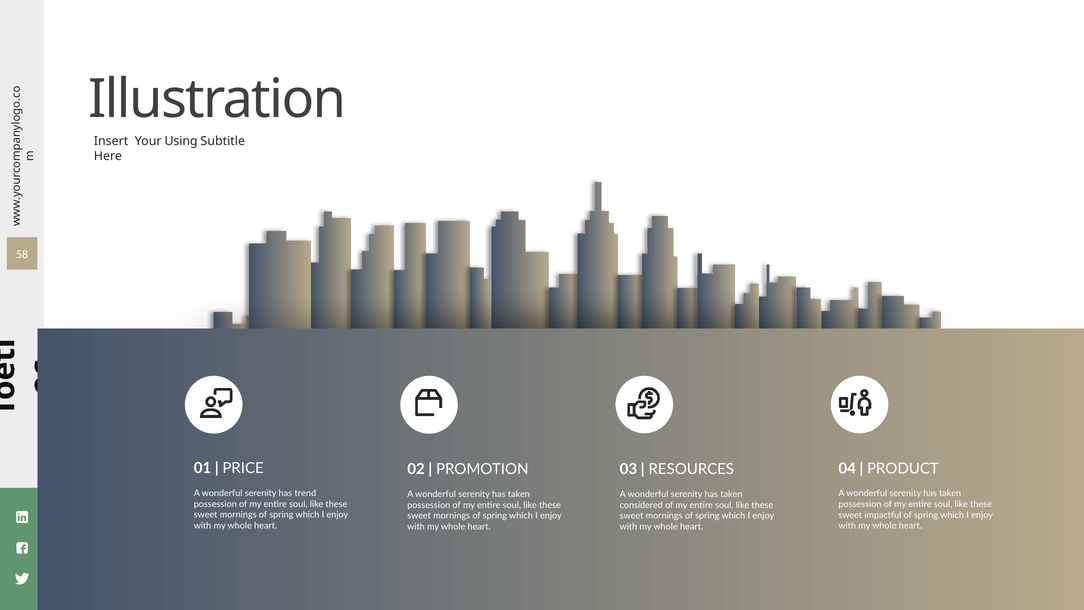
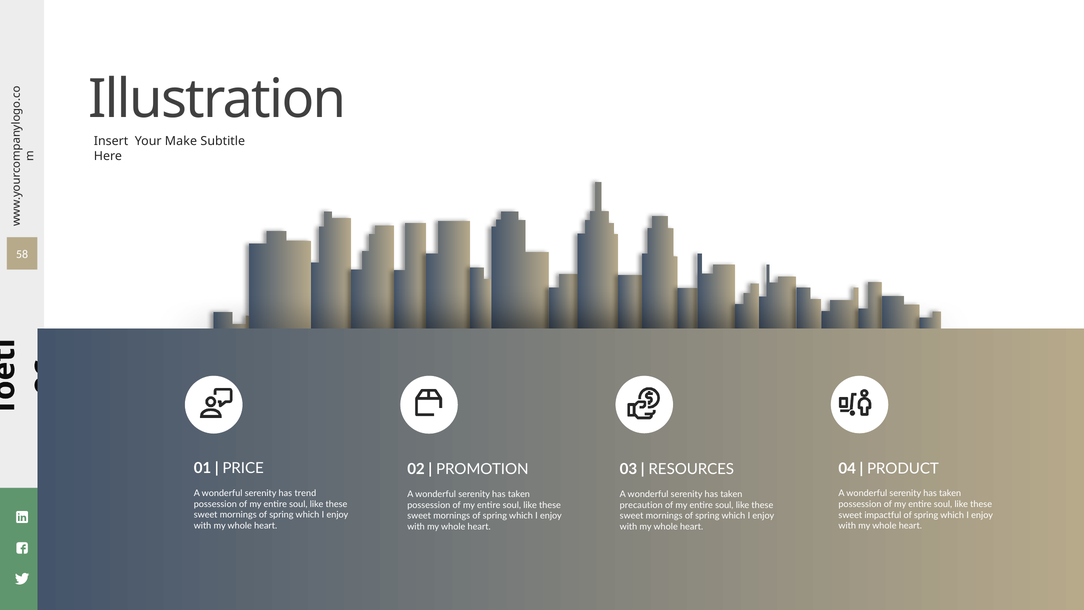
Using: Using -> Make (181, 141)
considered: considered -> precaution (641, 505)
